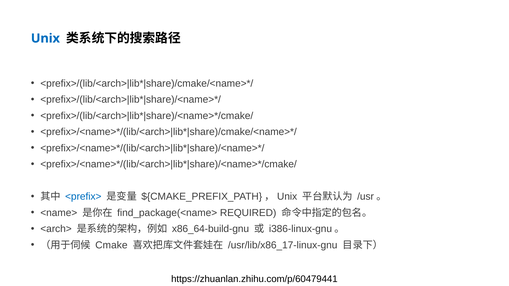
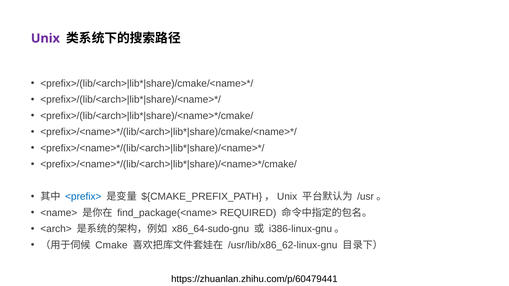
Unix colour: blue -> purple (45, 38)
x86_64-build-gnu: x86_64-build-gnu -> x86_64-sudo-gnu (211, 229)
/usr/lib/x86_17-linux-gnu: /usr/lib/x86_17-linux-gnu -> /usr/lib/x86_62-linux-gnu (283, 245)
